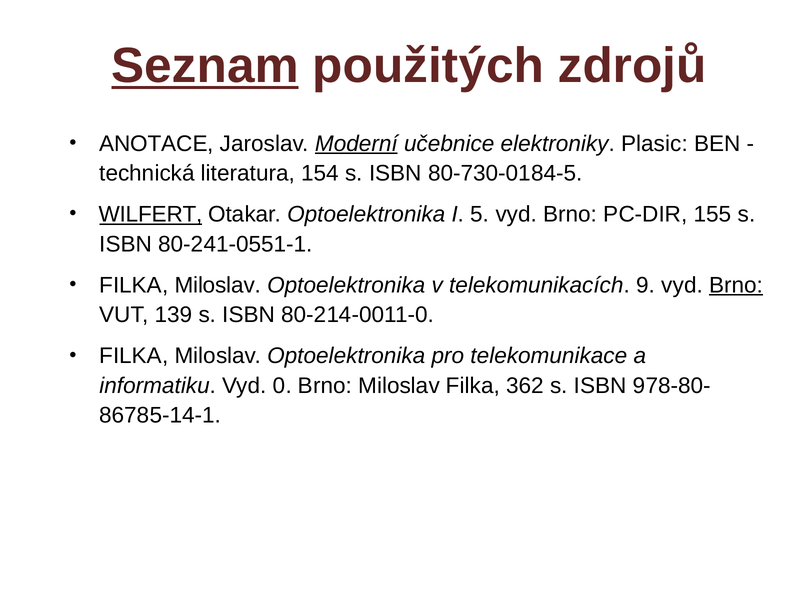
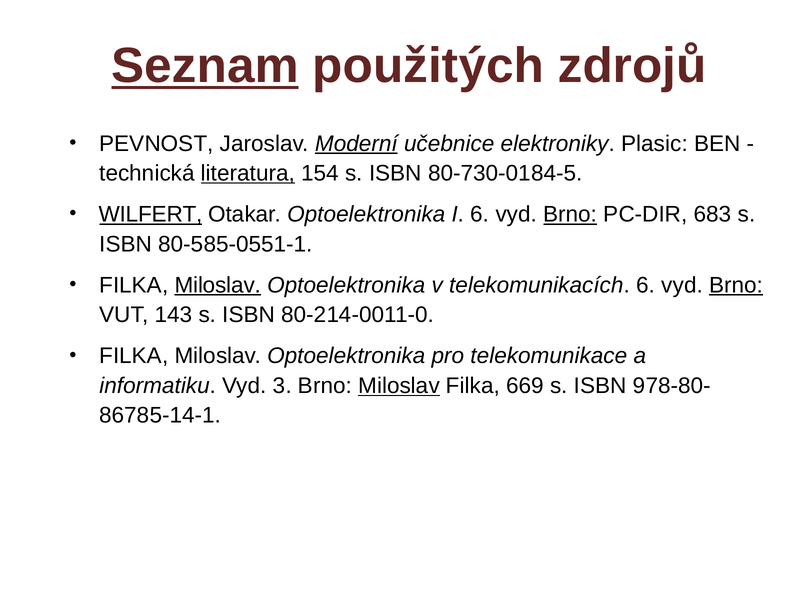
ANOTACE: ANOTACE -> PEVNOST (156, 144)
literatura underline: none -> present (248, 173)
I 5: 5 -> 6 (480, 214)
Brno underline: none -> present (570, 214)
155: 155 -> 683 (713, 214)
80-241-0551-1: 80-241-0551-1 -> 80-585-0551-1 (235, 244)
Miloslav underline: none -> present (218, 285)
telekomunikacích 9: 9 -> 6 (646, 285)
139: 139 -> 143 (173, 315)
0: 0 -> 3 (282, 386)
Miloslav underline: none -> present (399, 386)
362: 362 -> 669 (525, 386)
